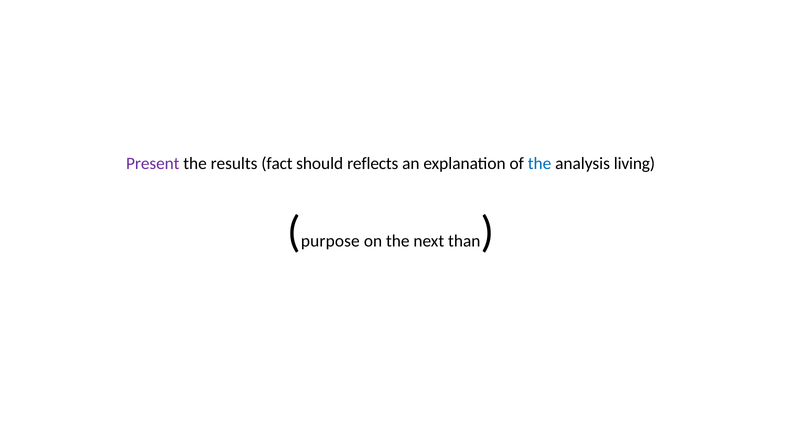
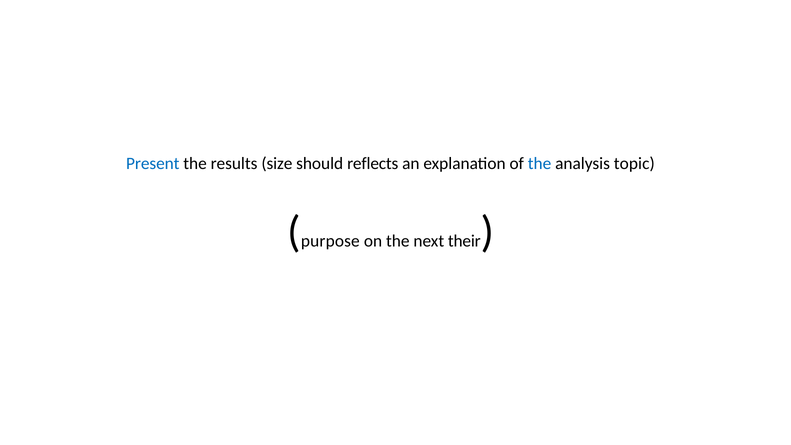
Present colour: purple -> blue (153, 164)
fact: fact -> size (277, 164)
living: living -> topic (634, 164)
than: than -> their (464, 241)
